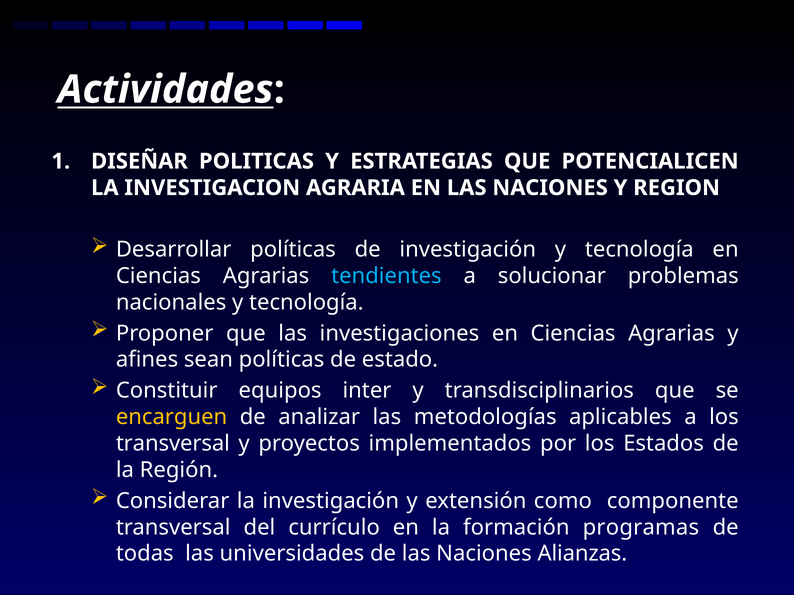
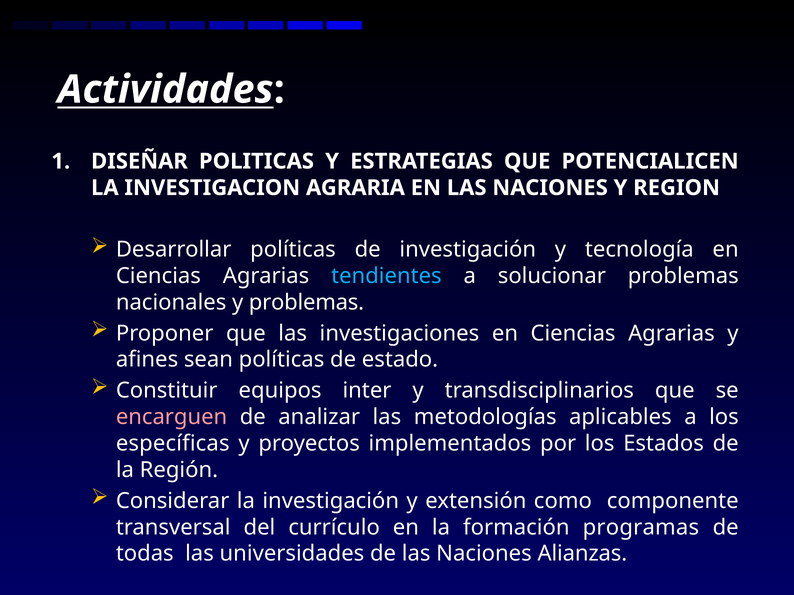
nacionales y tecnología: tecnología -> problemas (306, 303)
encarguen colour: yellow -> pink (172, 417)
transversal: transversal -> específicas (173, 444)
